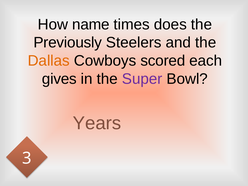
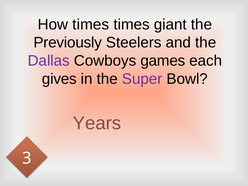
How name: name -> times (91, 24)
does: does -> giant (170, 24)
Dallas colour: orange -> purple (49, 61)
scored: scored -> games (163, 61)
